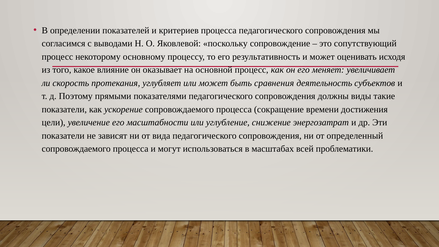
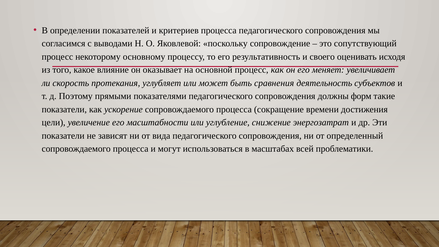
и может: может -> своего (322, 57)
виды: виды -> форм (361, 96)
